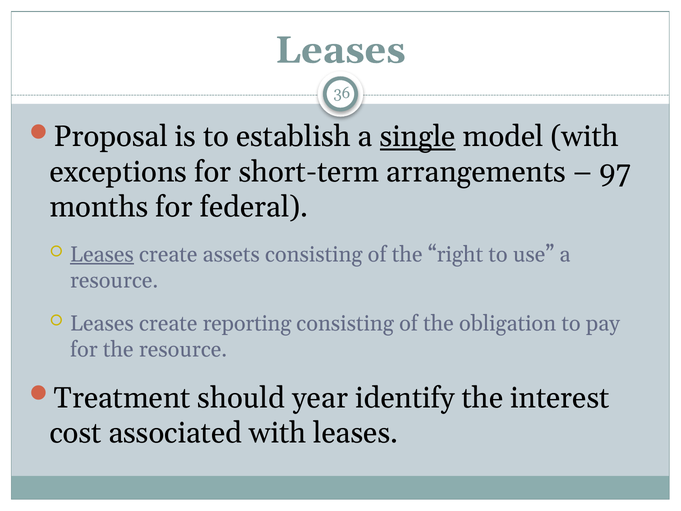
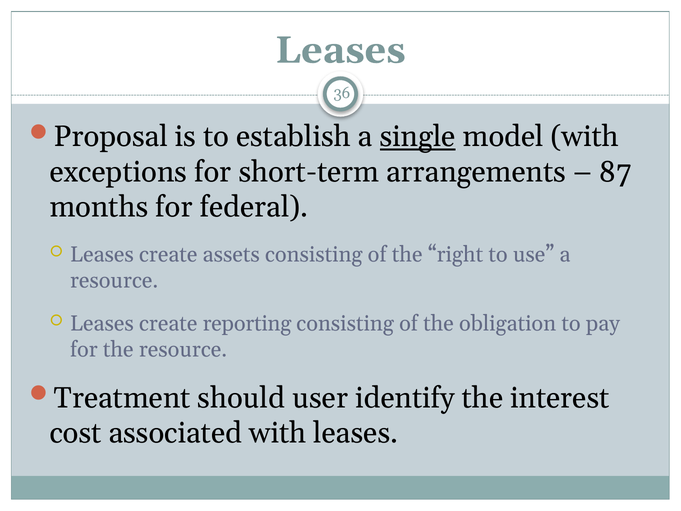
97: 97 -> 87 (615, 172)
Leases underline: present -> none (102, 254)
year: year -> user (320, 398)
